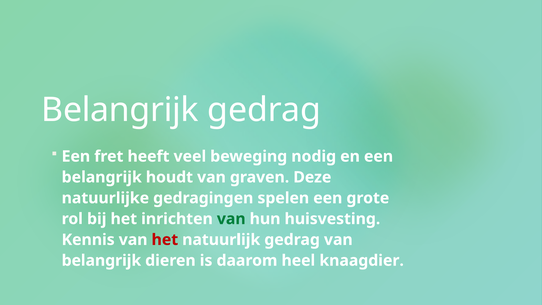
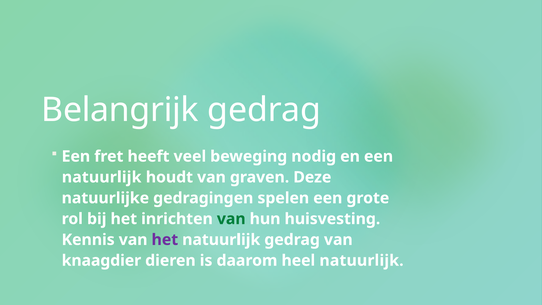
belangrijk: belangrijk -> natuurlijk (102, 177)
het colour: red -> purple (165, 240)
belangrijk: belangrijk -> knaagdier (101, 260)
heel knaagdier: knaagdier -> natuurlijk (362, 260)
